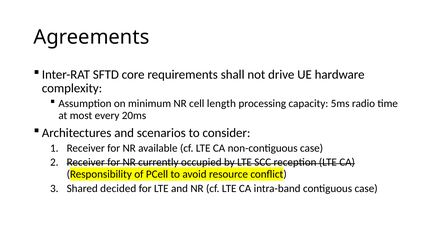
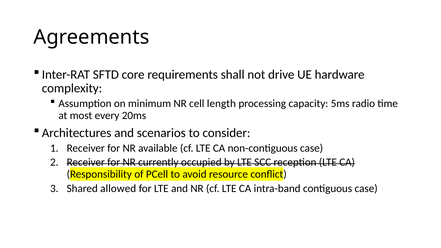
decided: decided -> allowed (118, 188)
